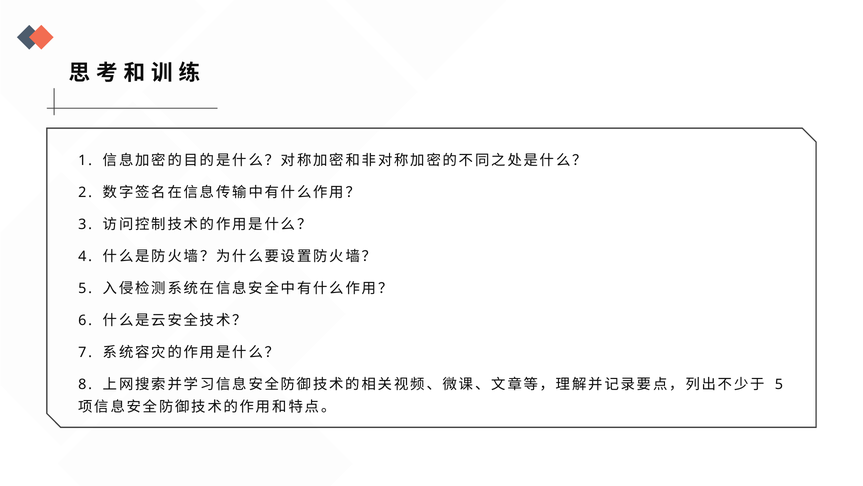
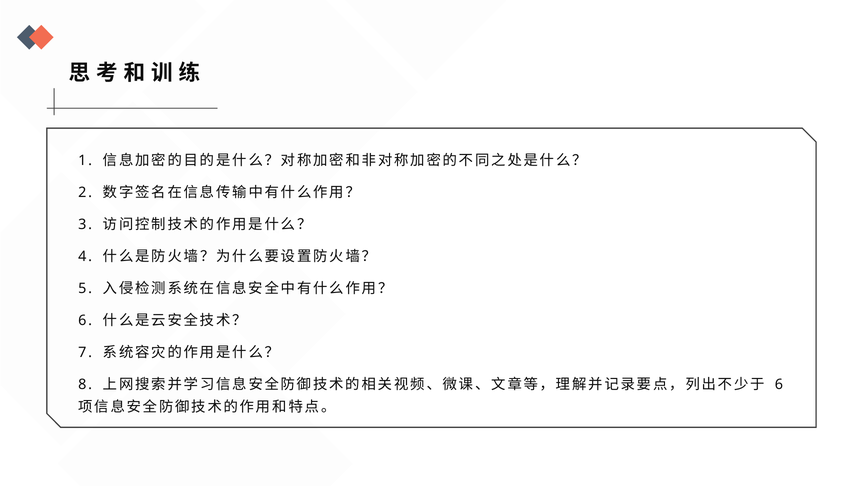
5: 5 -> 6 (779, 384)
